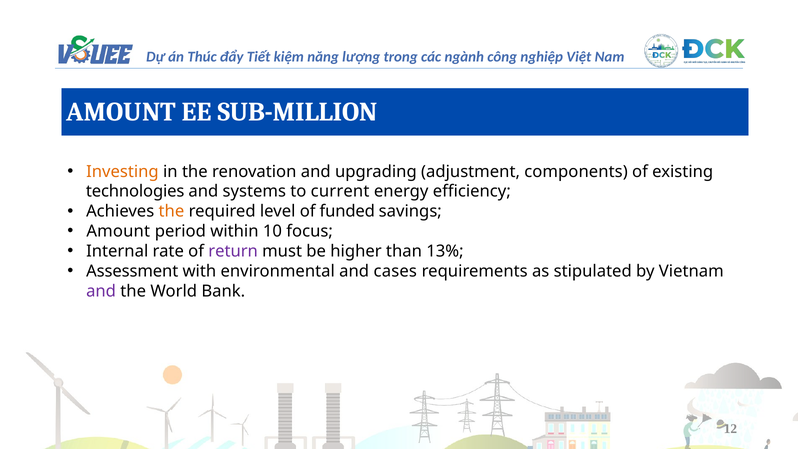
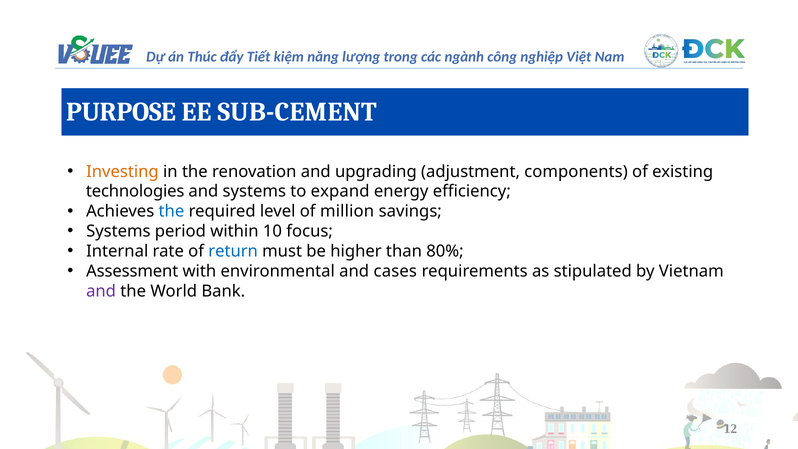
AMOUNT: AMOUNT -> PURPOSE (121, 112)
SUB-MILLION: SUB-MILLION -> SUB-CEMENT (297, 112)
current: current -> expand (340, 191)
the colour: orange -> blue (171, 211)
funded: funded -> million (347, 211)
Amount: Amount -> Systems (118, 231)
return colour: purple -> blue (233, 251)
13%: 13% -> 80% (445, 251)
